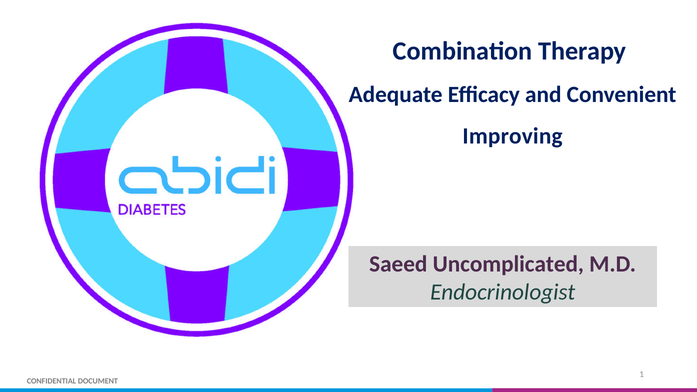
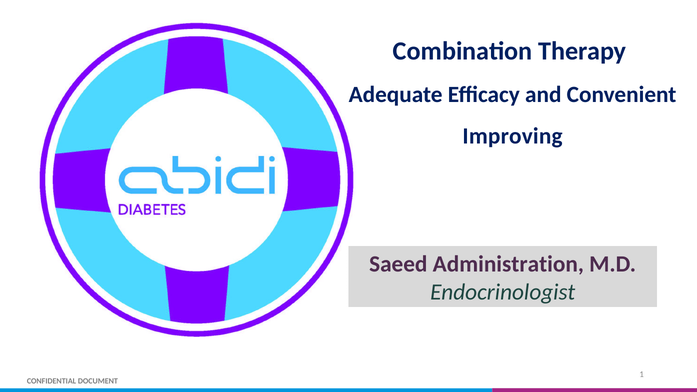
Uncomplicated: Uncomplicated -> Administration (508, 264)
